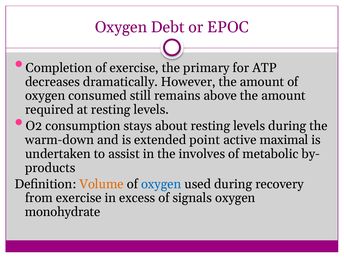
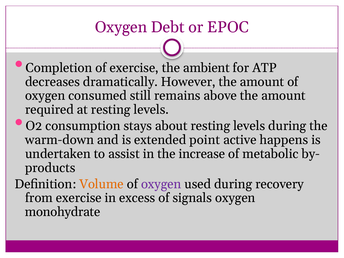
primary: primary -> ambient (206, 68)
maximal: maximal -> happens (284, 140)
involves: involves -> increase (202, 154)
oxygen colour: blue -> purple (161, 184)
